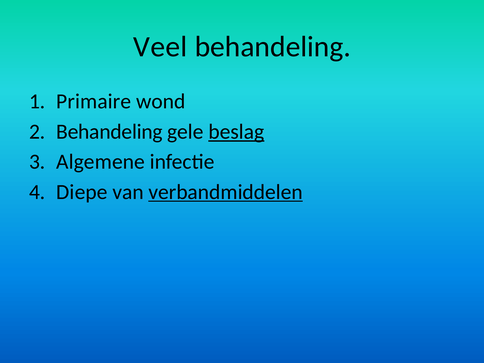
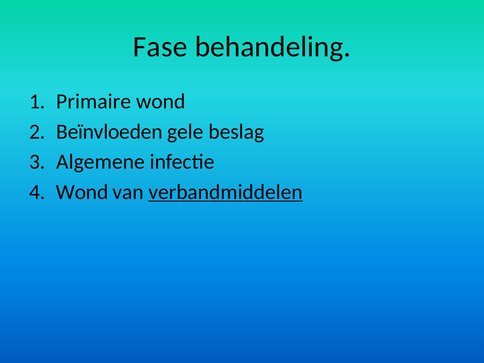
Veel: Veel -> Fase (160, 47)
Behandeling: Behandeling -> Beïnvloeden (109, 132)
beslag underline: present -> none (236, 132)
Diepe: Diepe -> Wond (82, 192)
